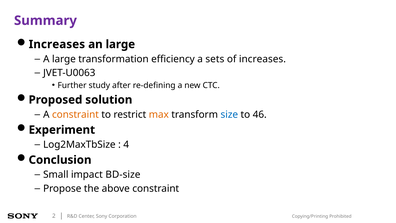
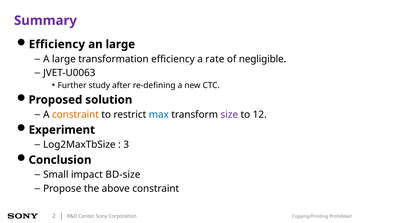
Increases: Increases -> Efficiency (57, 44)
sets: sets -> rate (215, 59)
of increases: increases -> negligible (263, 59)
max colour: orange -> blue (159, 114)
size colour: blue -> purple (229, 114)
46: 46 -> 12 (260, 114)
4: 4 -> 3 (126, 144)
